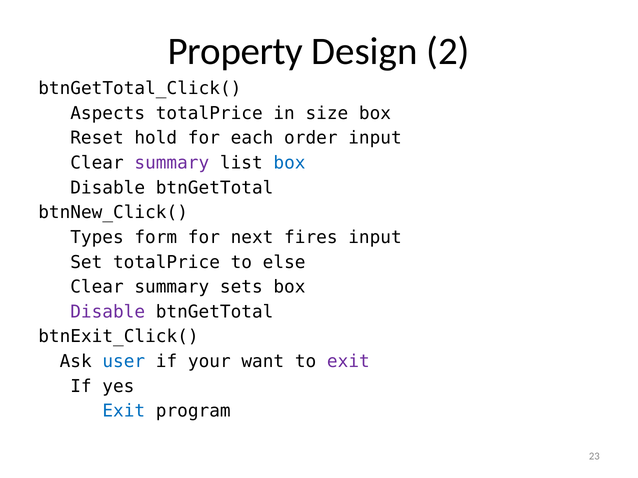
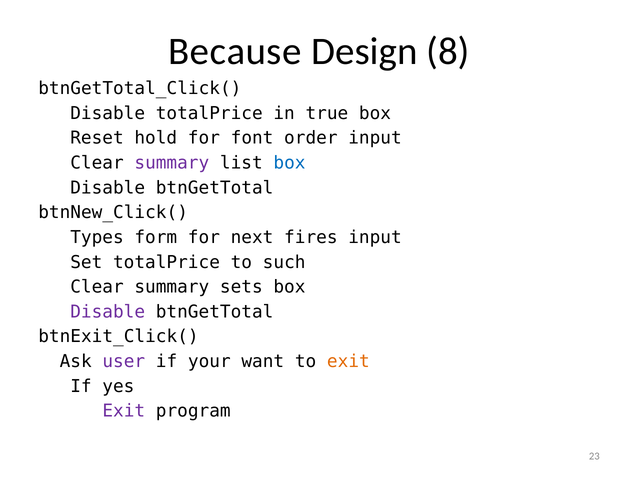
Property: Property -> Because (235, 52)
2: 2 -> 8 (448, 52)
Aspects: Aspects -> Disable (108, 113)
size: size -> true (327, 113)
each: each -> font (252, 138)
else: else -> such (284, 262)
user colour: blue -> purple (124, 362)
exit colour: purple -> orange (348, 362)
Exit colour: blue -> purple (124, 411)
